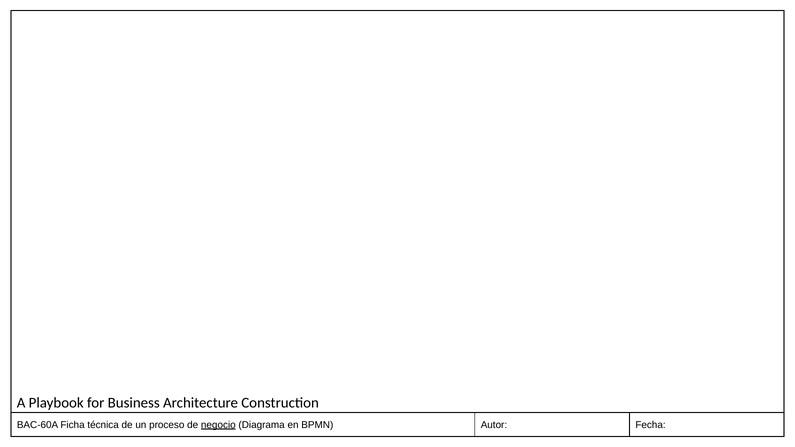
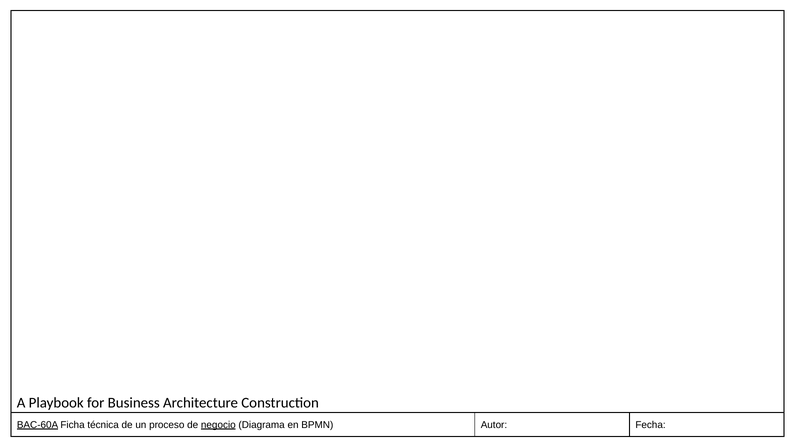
BAC-60A underline: none -> present (38, 425)
